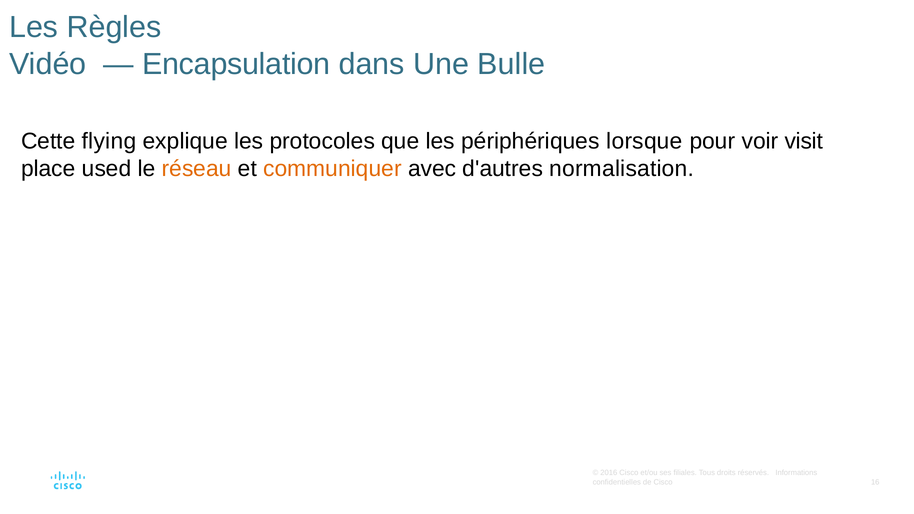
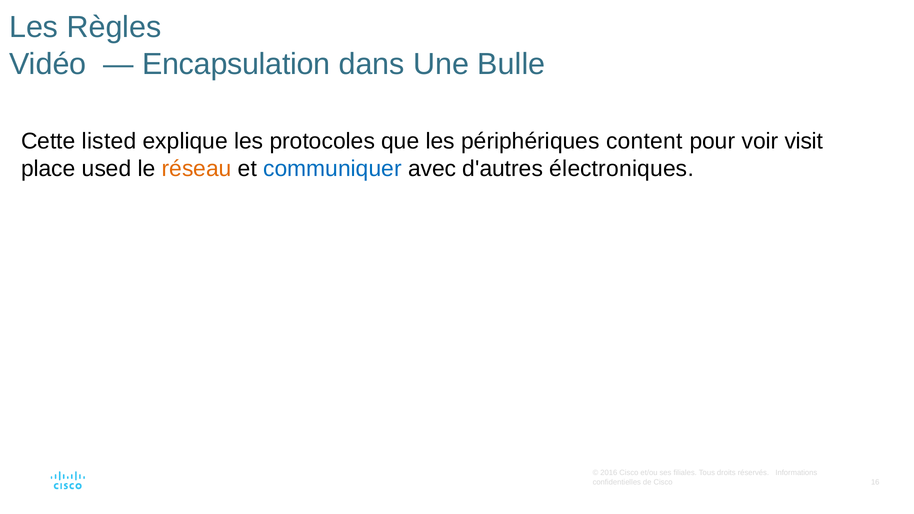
flying: flying -> listed (109, 141)
lorsque: lorsque -> content (644, 141)
communiquer colour: orange -> blue (332, 169)
normalisation: normalisation -> électroniques (622, 169)
